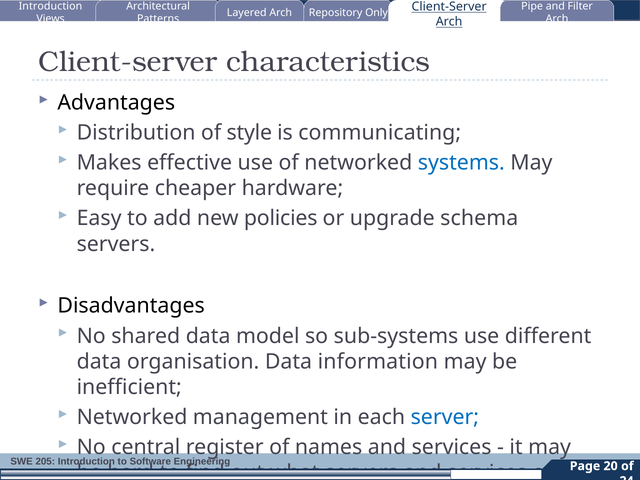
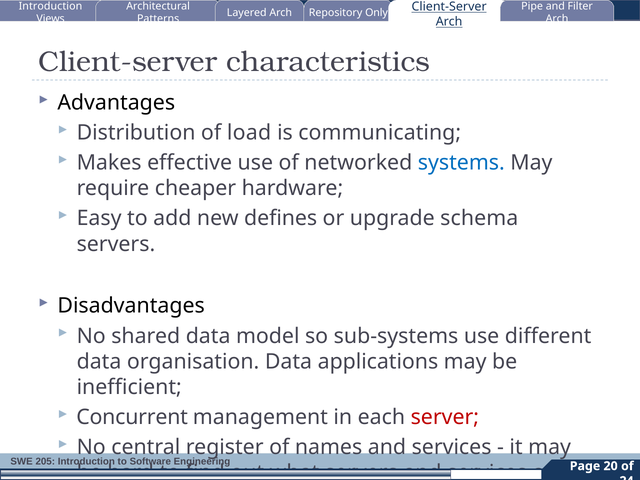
style: style -> load (249, 133)
policies: policies -> defines (281, 218)
information: information -> applications (378, 362)
Networked: Networked -> Concurrent (132, 417)
server colour: blue -> red (445, 417)
